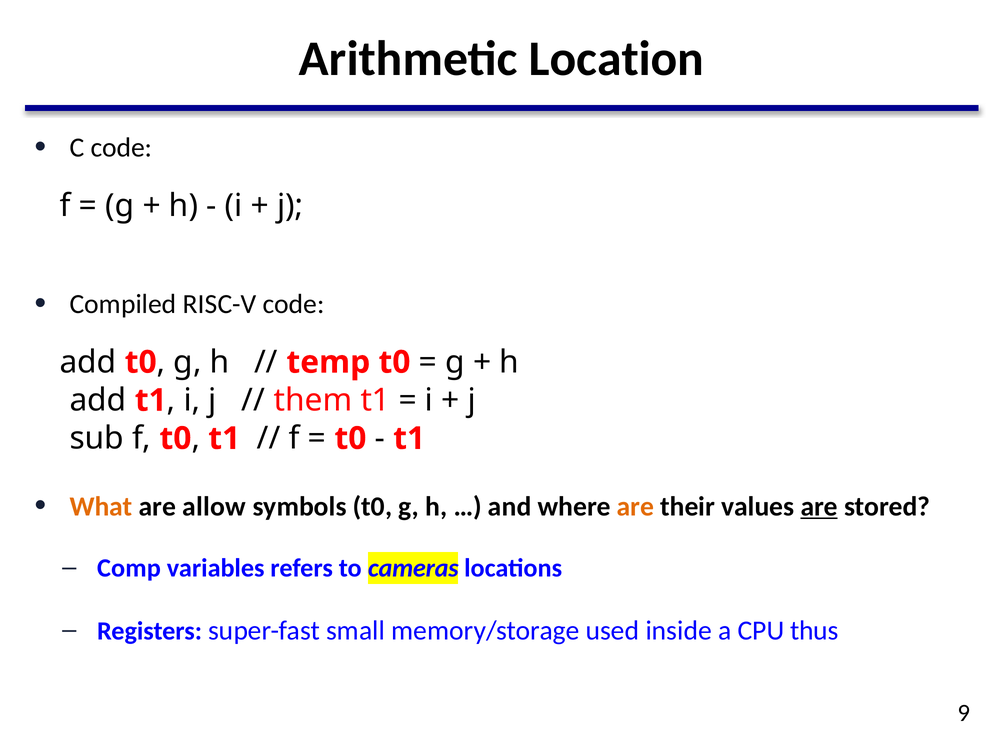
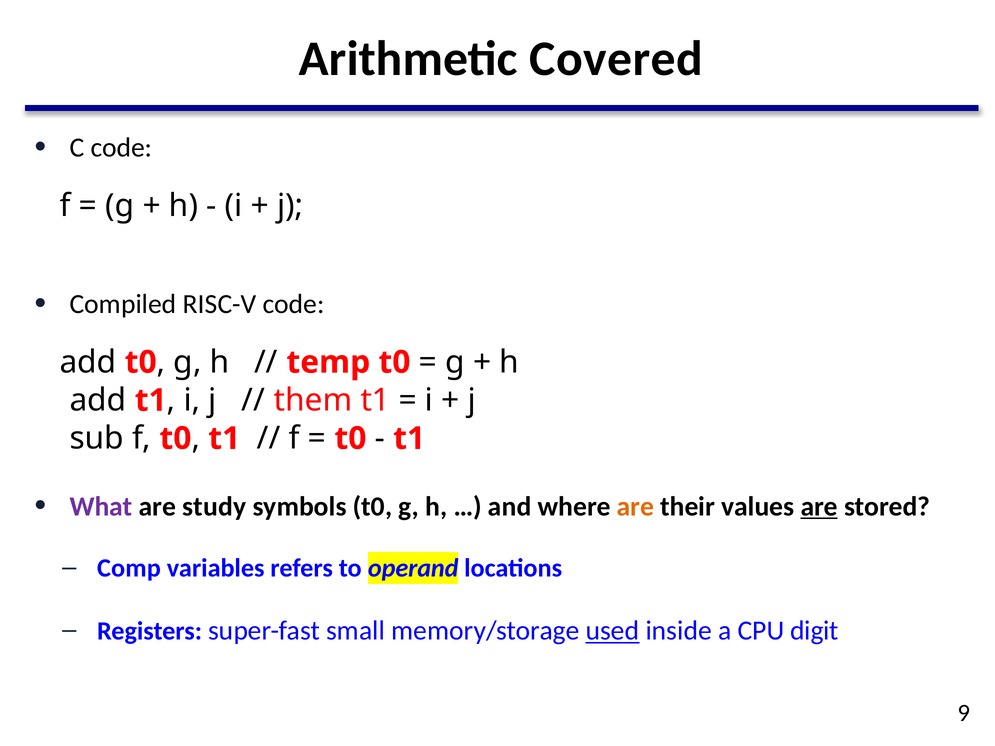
Location: Location -> Covered (616, 59)
What colour: orange -> purple (101, 507)
allow: allow -> study (214, 507)
cameras: cameras -> operand (413, 568)
used underline: none -> present (612, 631)
thus: thus -> digit (814, 631)
